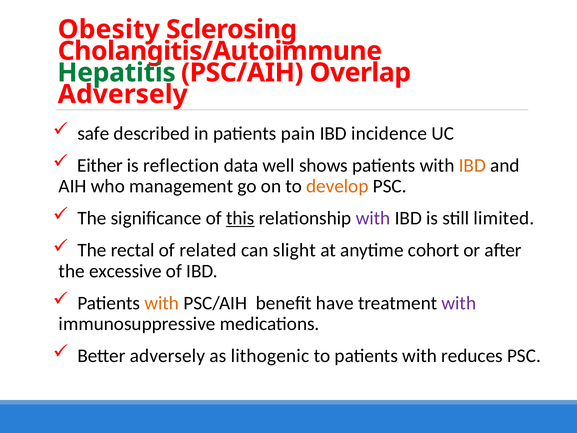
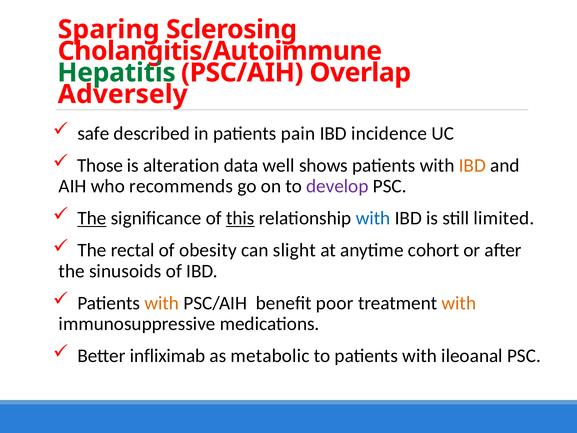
Obesity: Obesity -> Sparing (109, 29)
Either: Either -> Those (100, 165)
reflection: reflection -> alteration (181, 165)
management: management -> recommends (181, 186)
develop colour: orange -> purple (337, 186)
The underline: none -> present (92, 218)
with colour: purple -> blue (373, 218)
related: related -> obesity (208, 250)
excessive: excessive -> sinusoids (125, 271)
have: have -> poor (335, 303)
with colour: purple -> orange (459, 303)
Better adversely: adversely -> infliximab (168, 356)
lithogenic: lithogenic -> metabolic (270, 356)
reduces: reduces -> ileoanal (472, 356)
